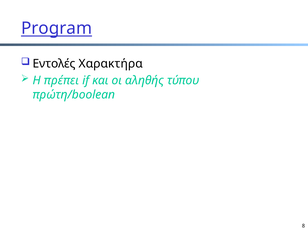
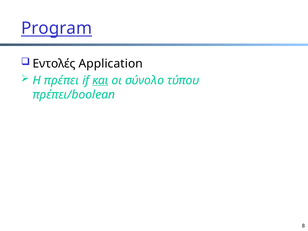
Χαρακτήρα: Χαρακτήρα -> Application (111, 64)
και underline: none -> present (100, 80)
αληθής: αληθής -> σύνολο (145, 80)
πρώτη/boolean: πρώτη/boolean -> πρέπει/boolean (74, 95)
